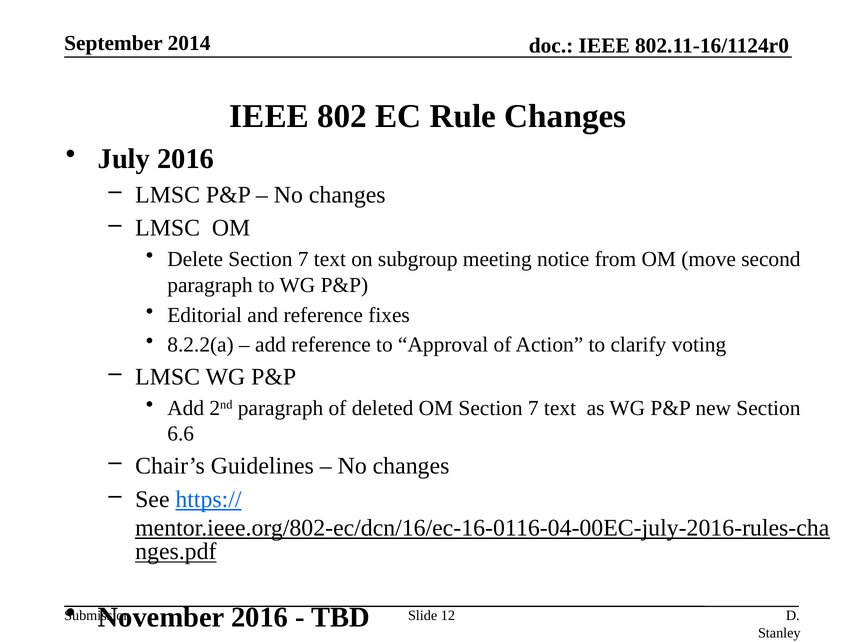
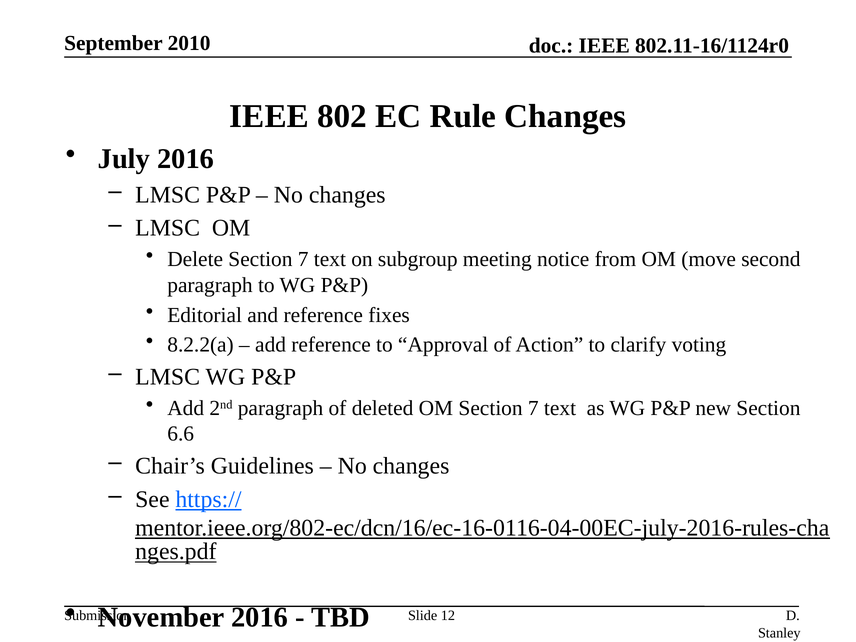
2014: 2014 -> 2010 (189, 43)
